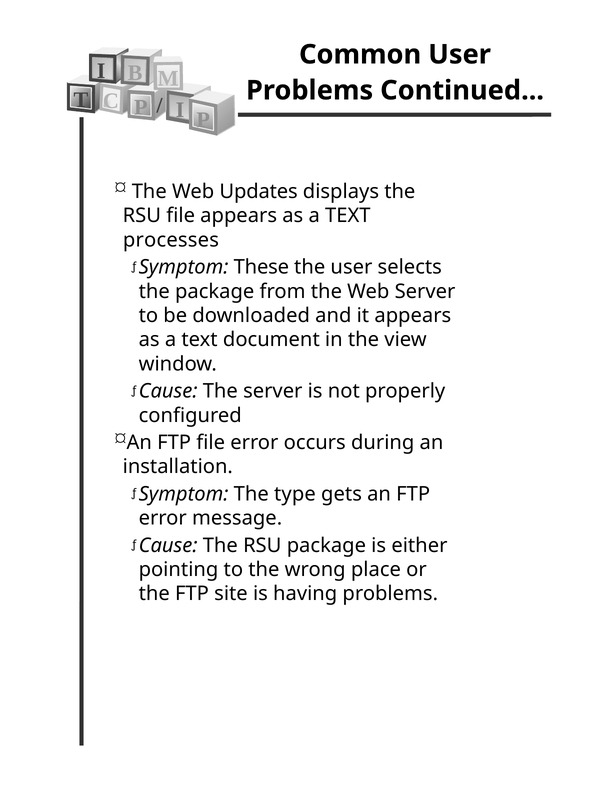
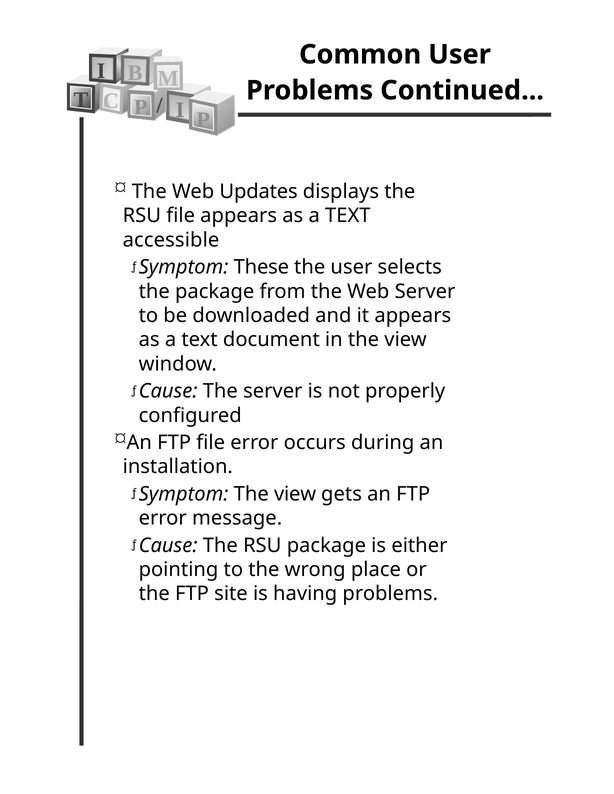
processes: processes -> accessible (171, 240)
type: type -> view (295, 494)
